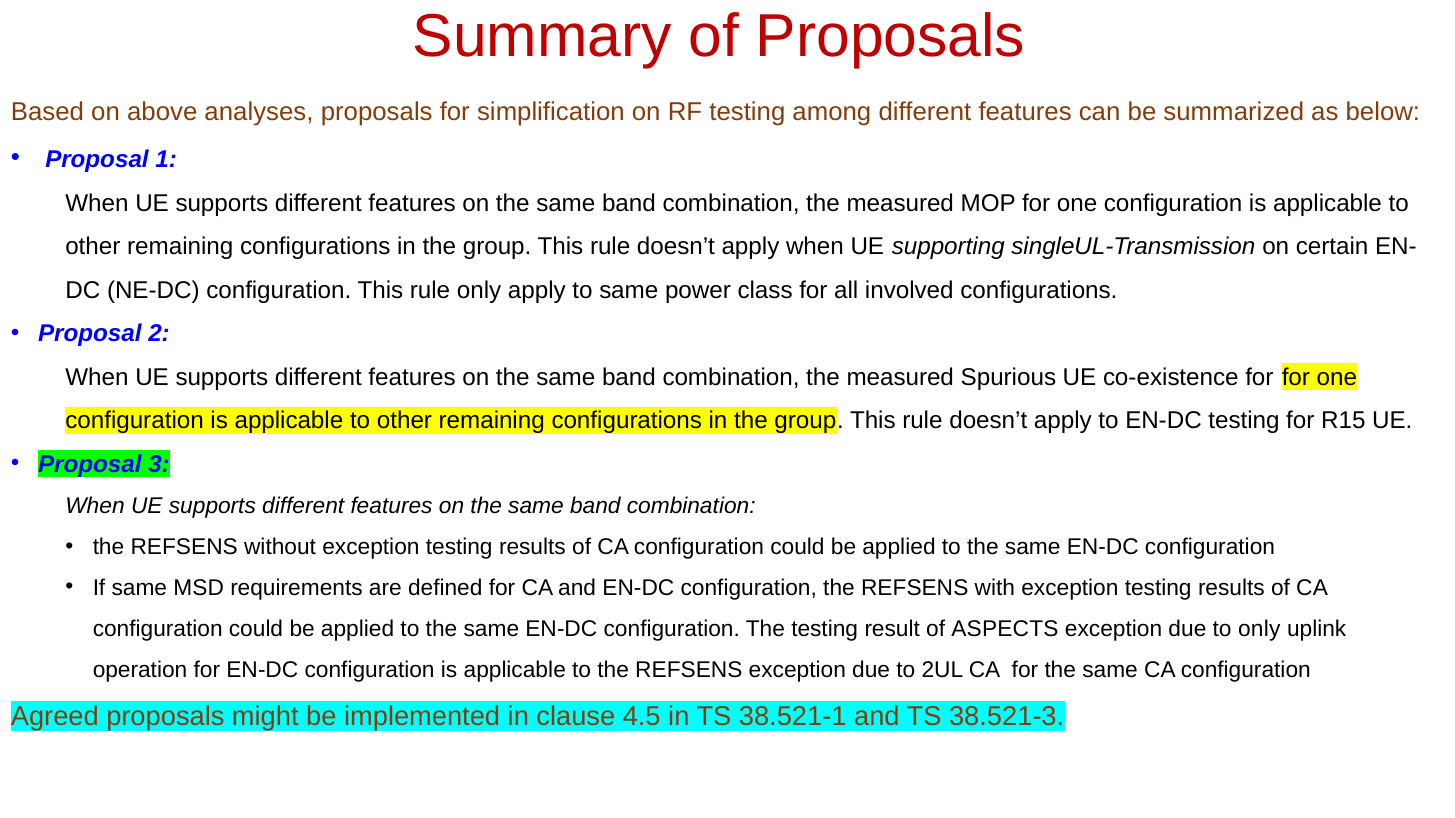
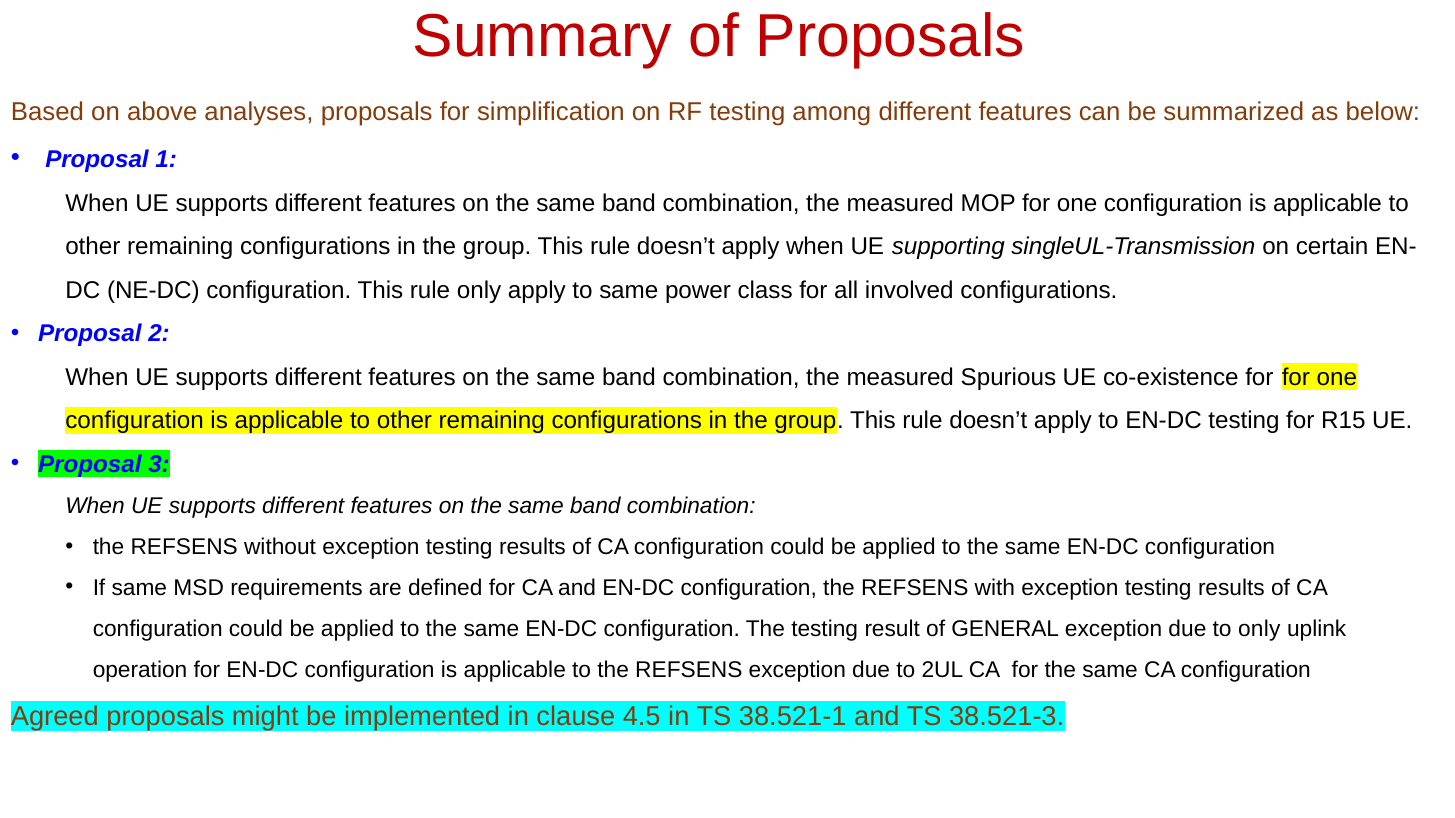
ASPECTS: ASPECTS -> GENERAL (1005, 629)
